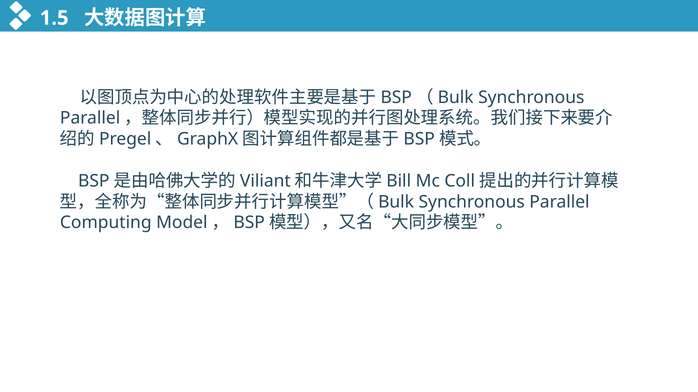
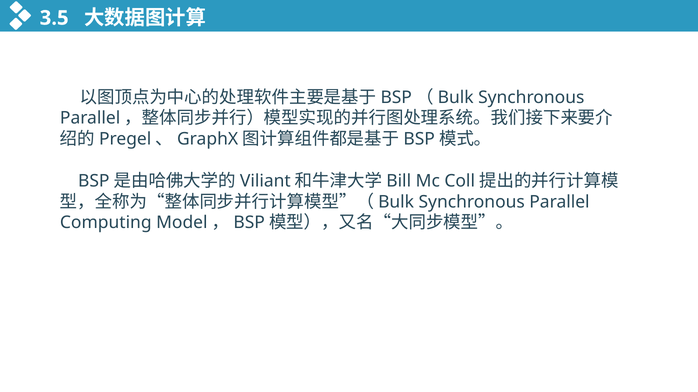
1.5: 1.5 -> 3.5 (54, 18)
